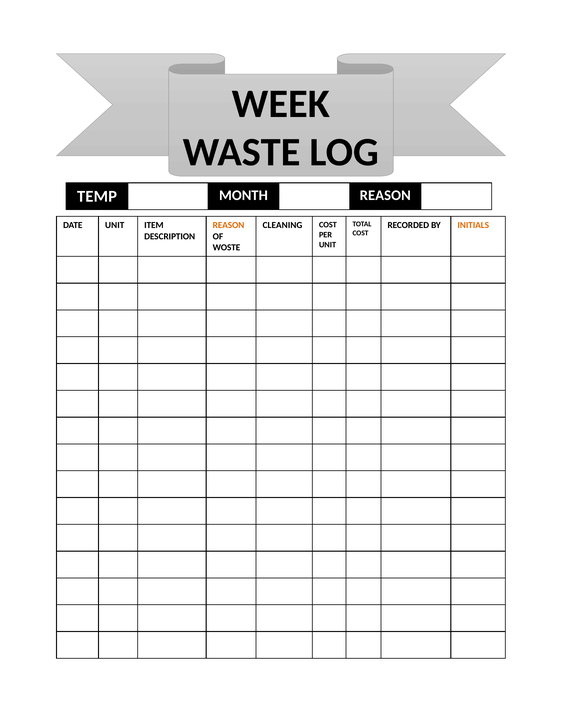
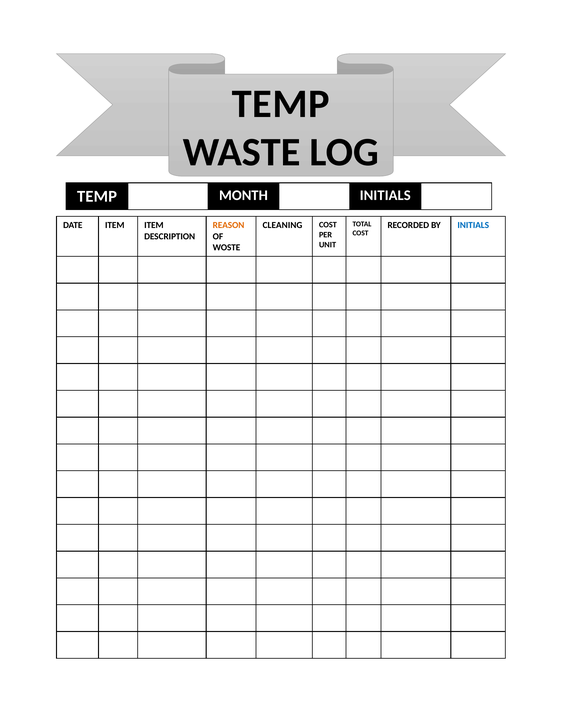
WEEK: WEEK -> TEMP (281, 104)
MONTH REASON: REASON -> INITIALS (385, 195)
DATE UNIT: UNIT -> ITEM (115, 225)
INITIALS colour: orange -> blue (473, 225)
